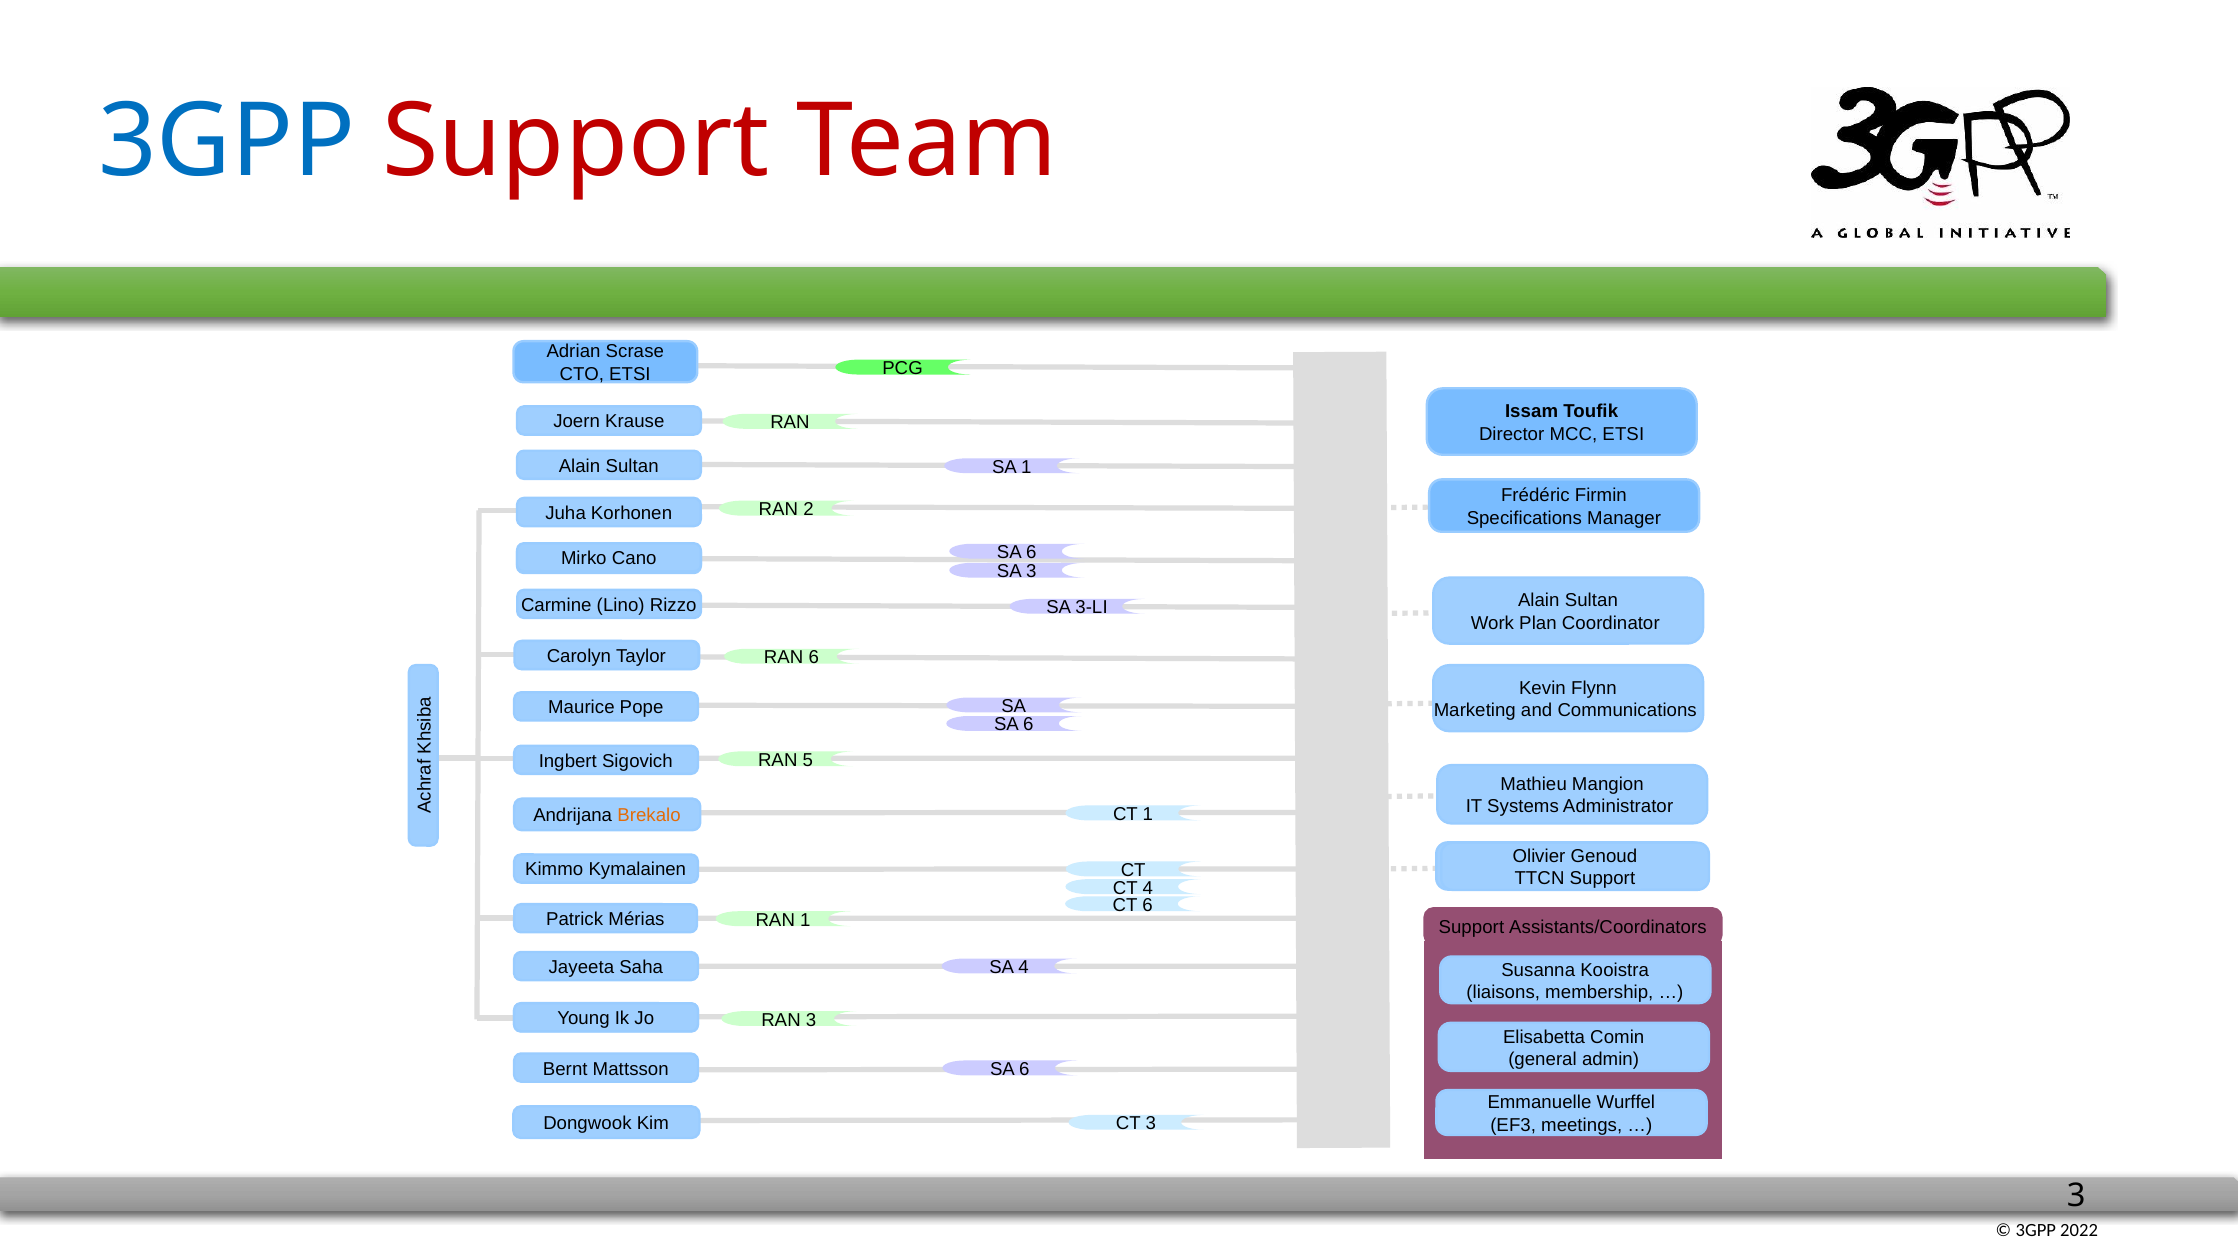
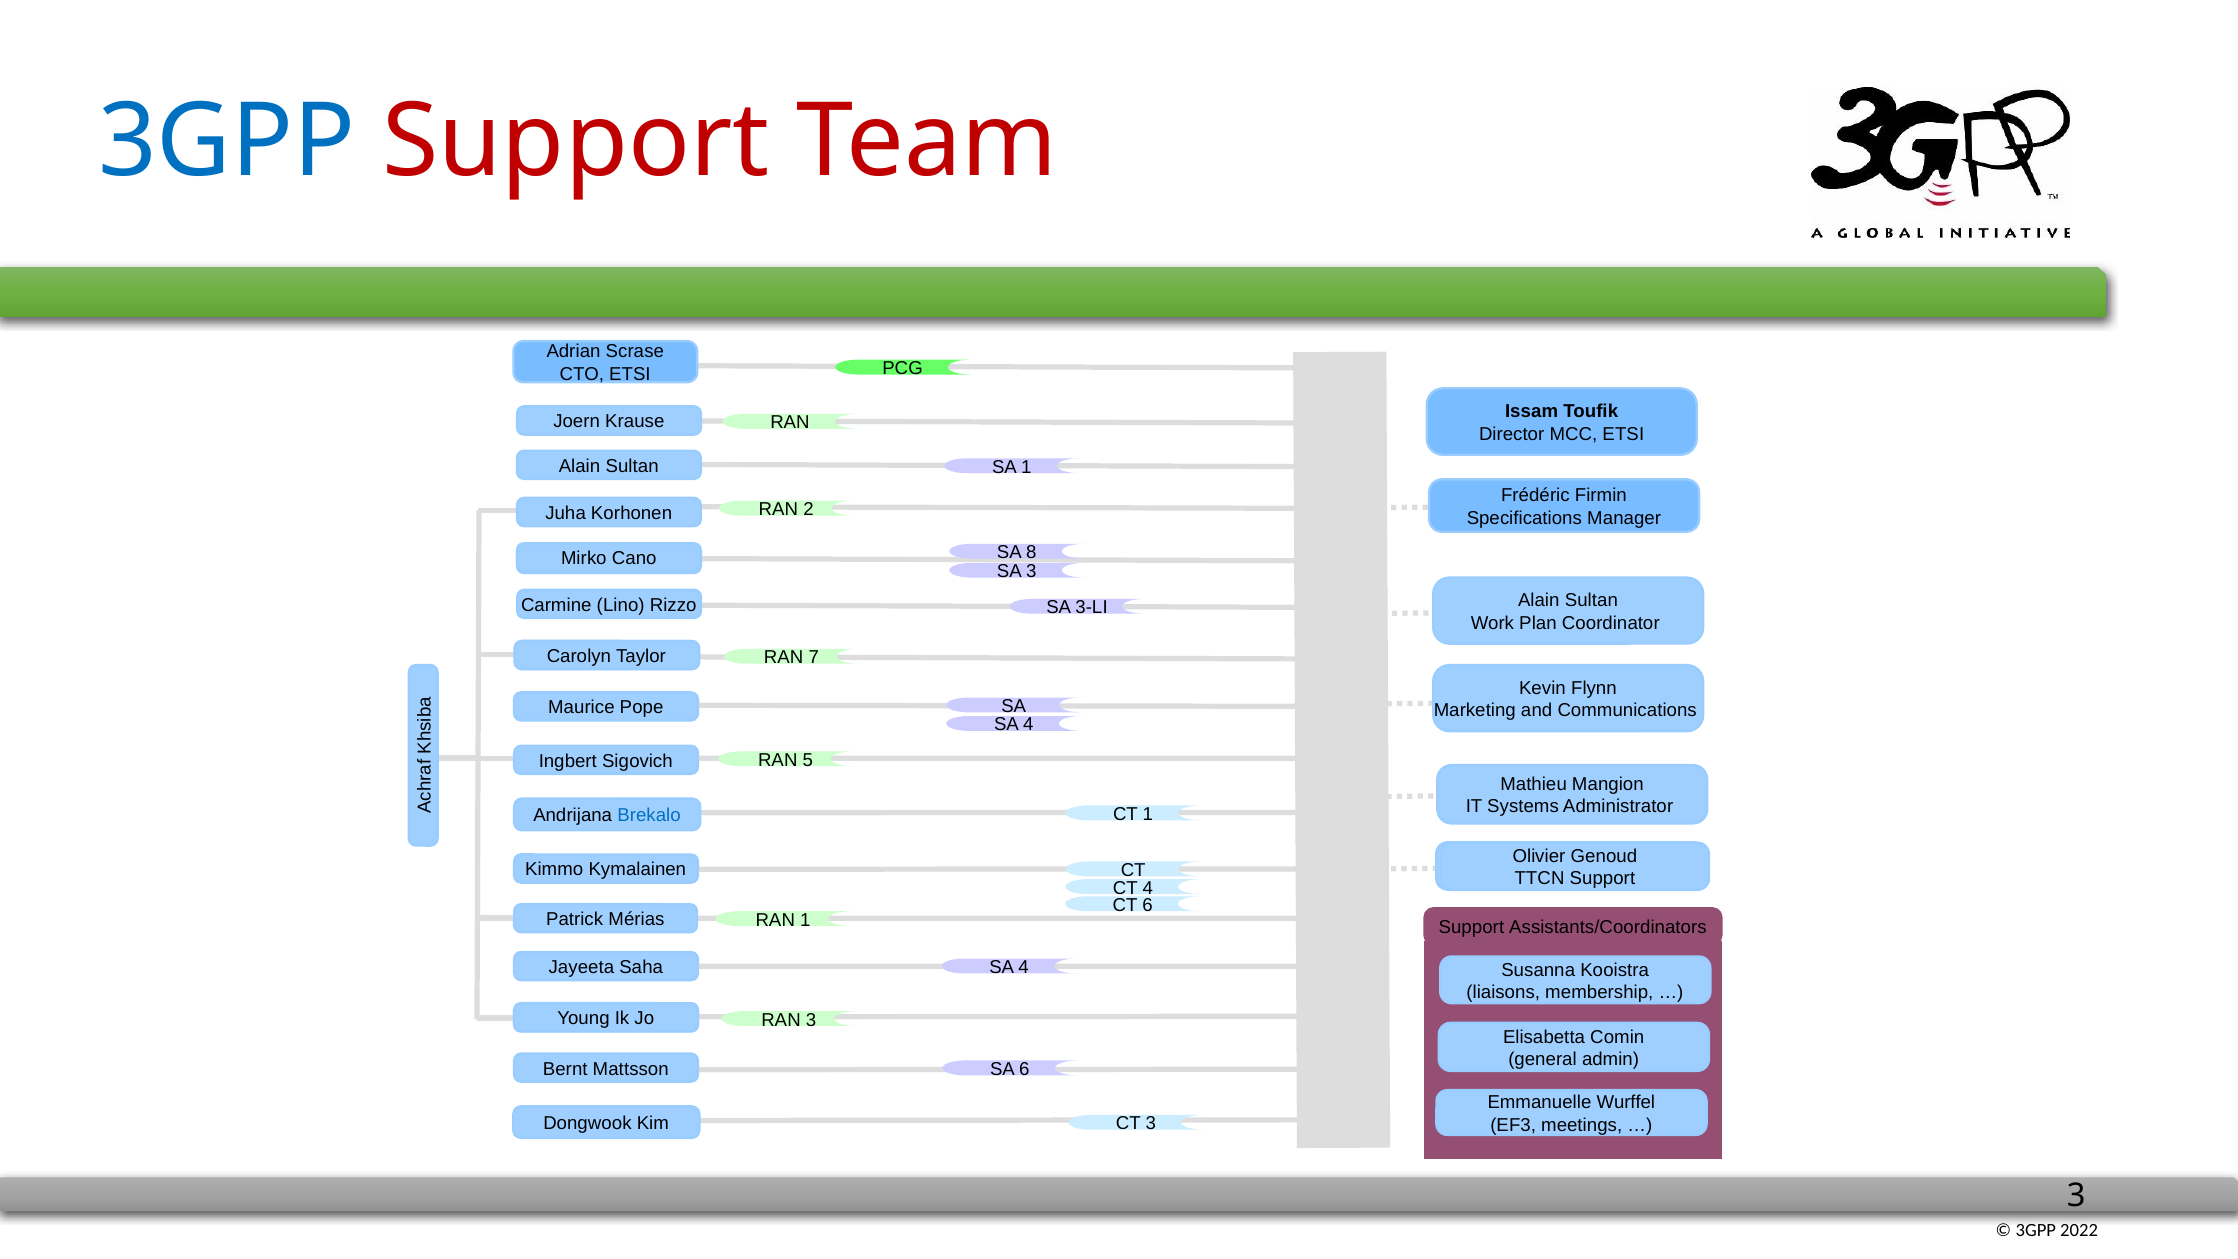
6: 6 -> 8 (1031, 552)
RAN 6: 6 -> 7 (814, 658)
6: 6 -> 4 (1028, 725)
Brekalo colour: orange -> blue (649, 816)
